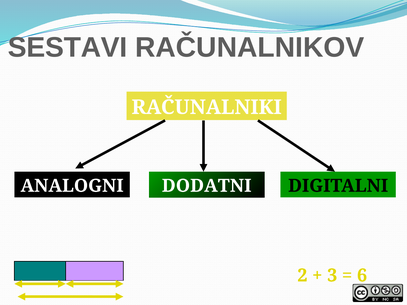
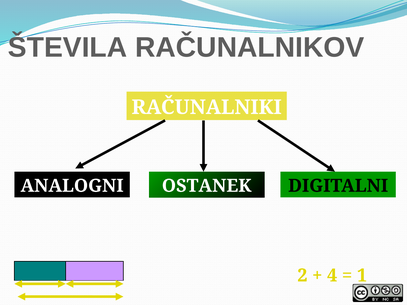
SESTAVI: SESTAVI -> ŠTEVILA (68, 47)
DODATNI: DODATNI -> OSTANEK (207, 186)
3: 3 -> 4 (332, 276)
6: 6 -> 1 (362, 276)
